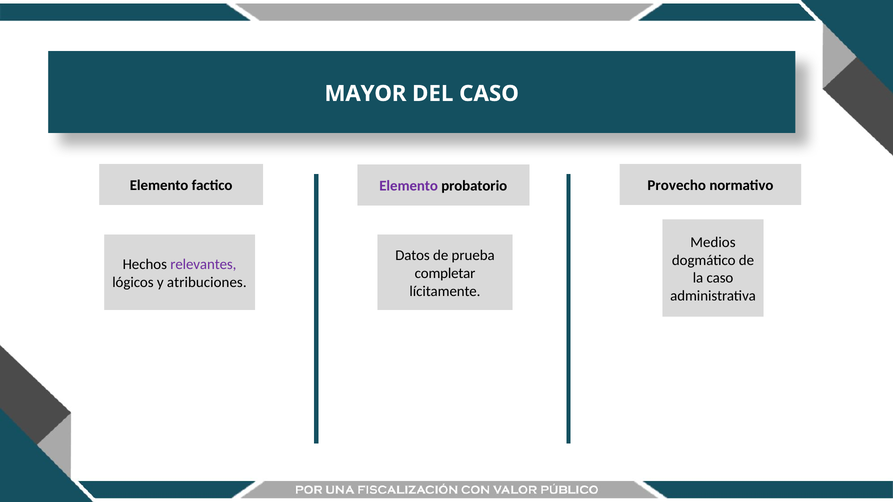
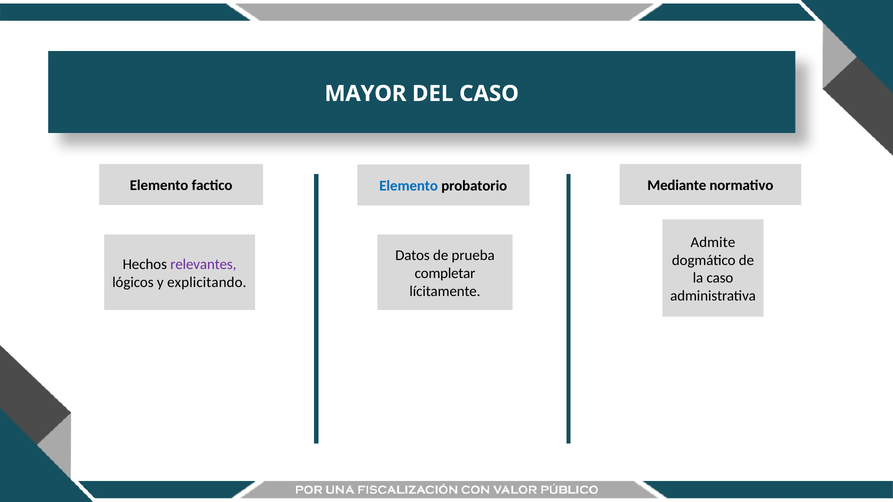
Elemento colour: purple -> blue (409, 186)
Provecho: Provecho -> Mediante (677, 186)
Medios: Medios -> Admite (713, 242)
atribuciones: atribuciones -> explicitando (207, 282)
